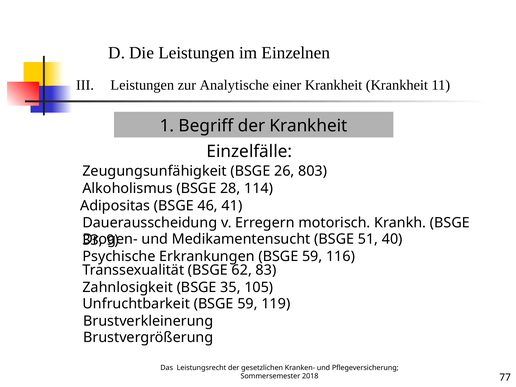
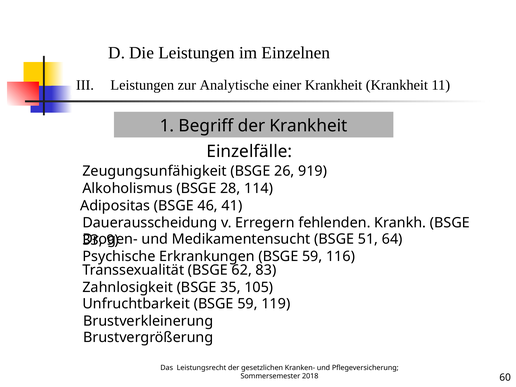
803: 803 -> 919 (313, 171)
motorisch: motorisch -> fehlenden (334, 223)
40: 40 -> 64 (392, 239)
77: 77 -> 60 (505, 377)
